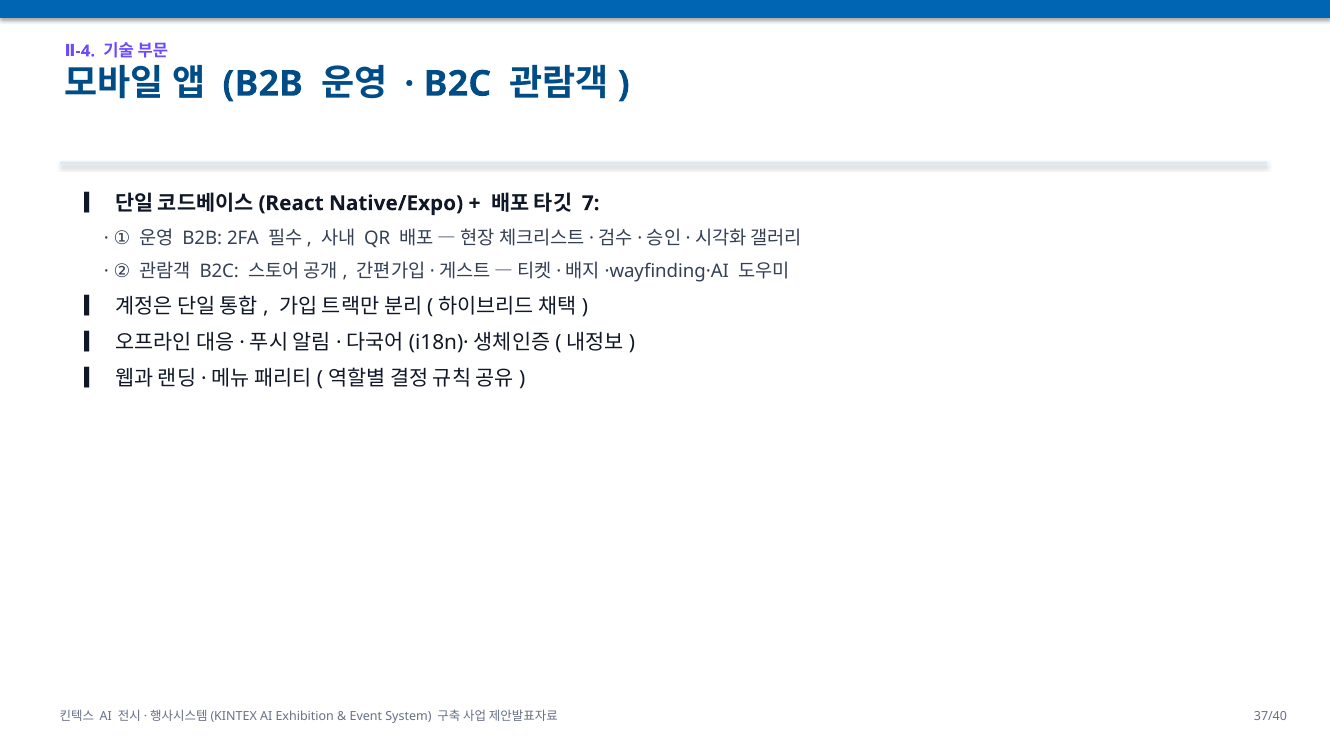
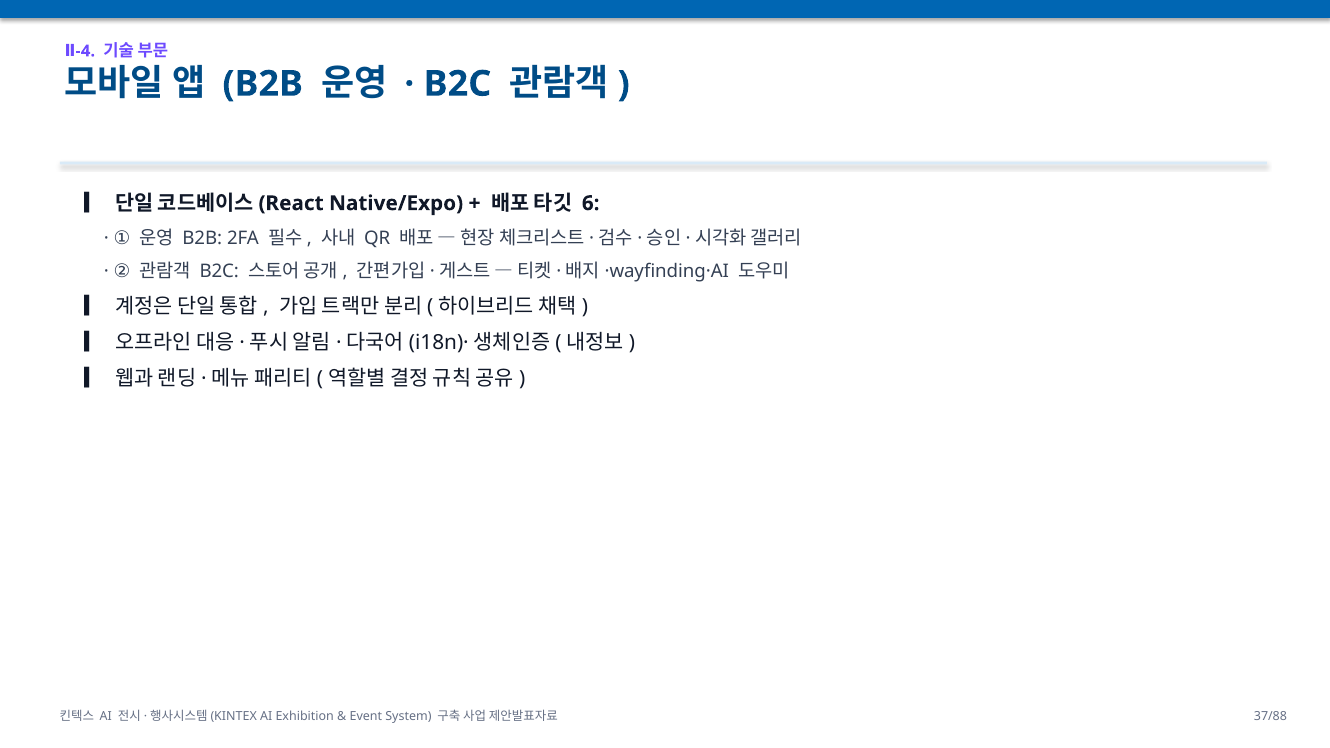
7: 7 -> 6 (591, 203)
37/40: 37/40 -> 37/88 (1270, 716)
